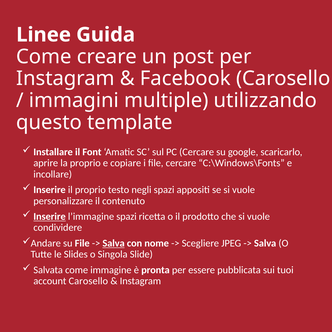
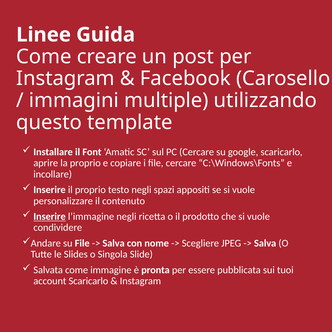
l’immagine spazi: spazi -> negli (126, 217)
Salva underline: present -> none (114, 243)
account Carosello: Carosello -> Scaricarlo (88, 281)
